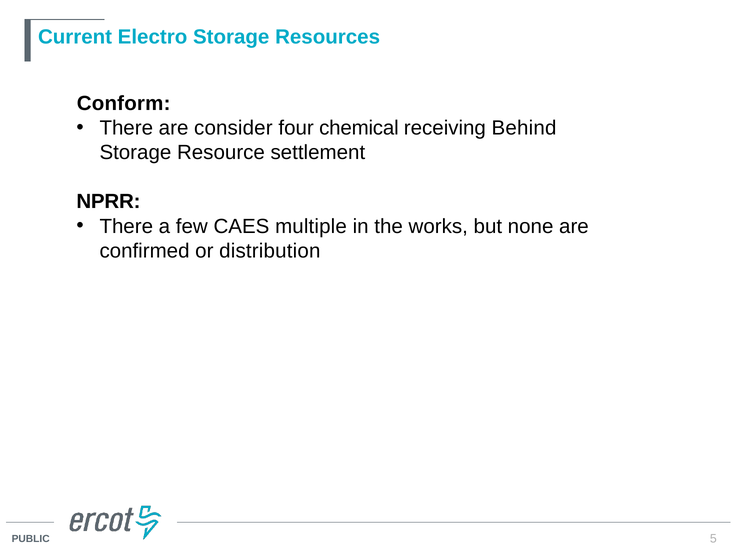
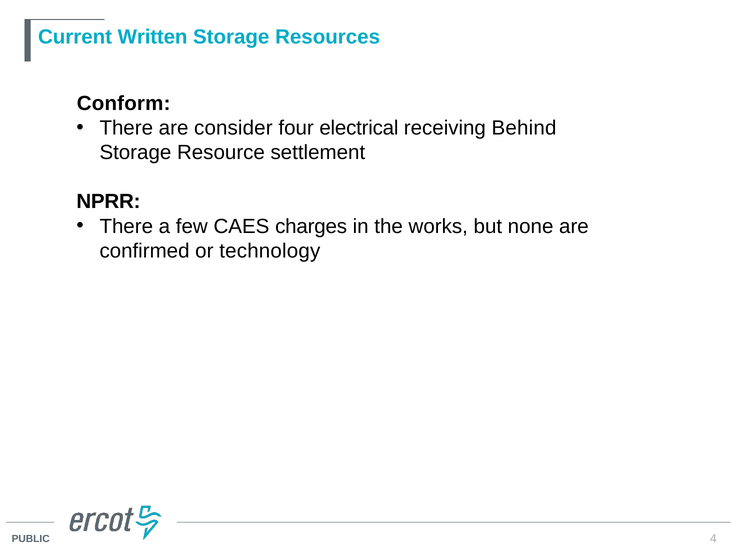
Electro: Electro -> Written (153, 37)
chemical: chemical -> electrical (359, 128)
multiple: multiple -> charges (311, 227)
distribution: distribution -> technology (270, 251)
5: 5 -> 4 (713, 539)
